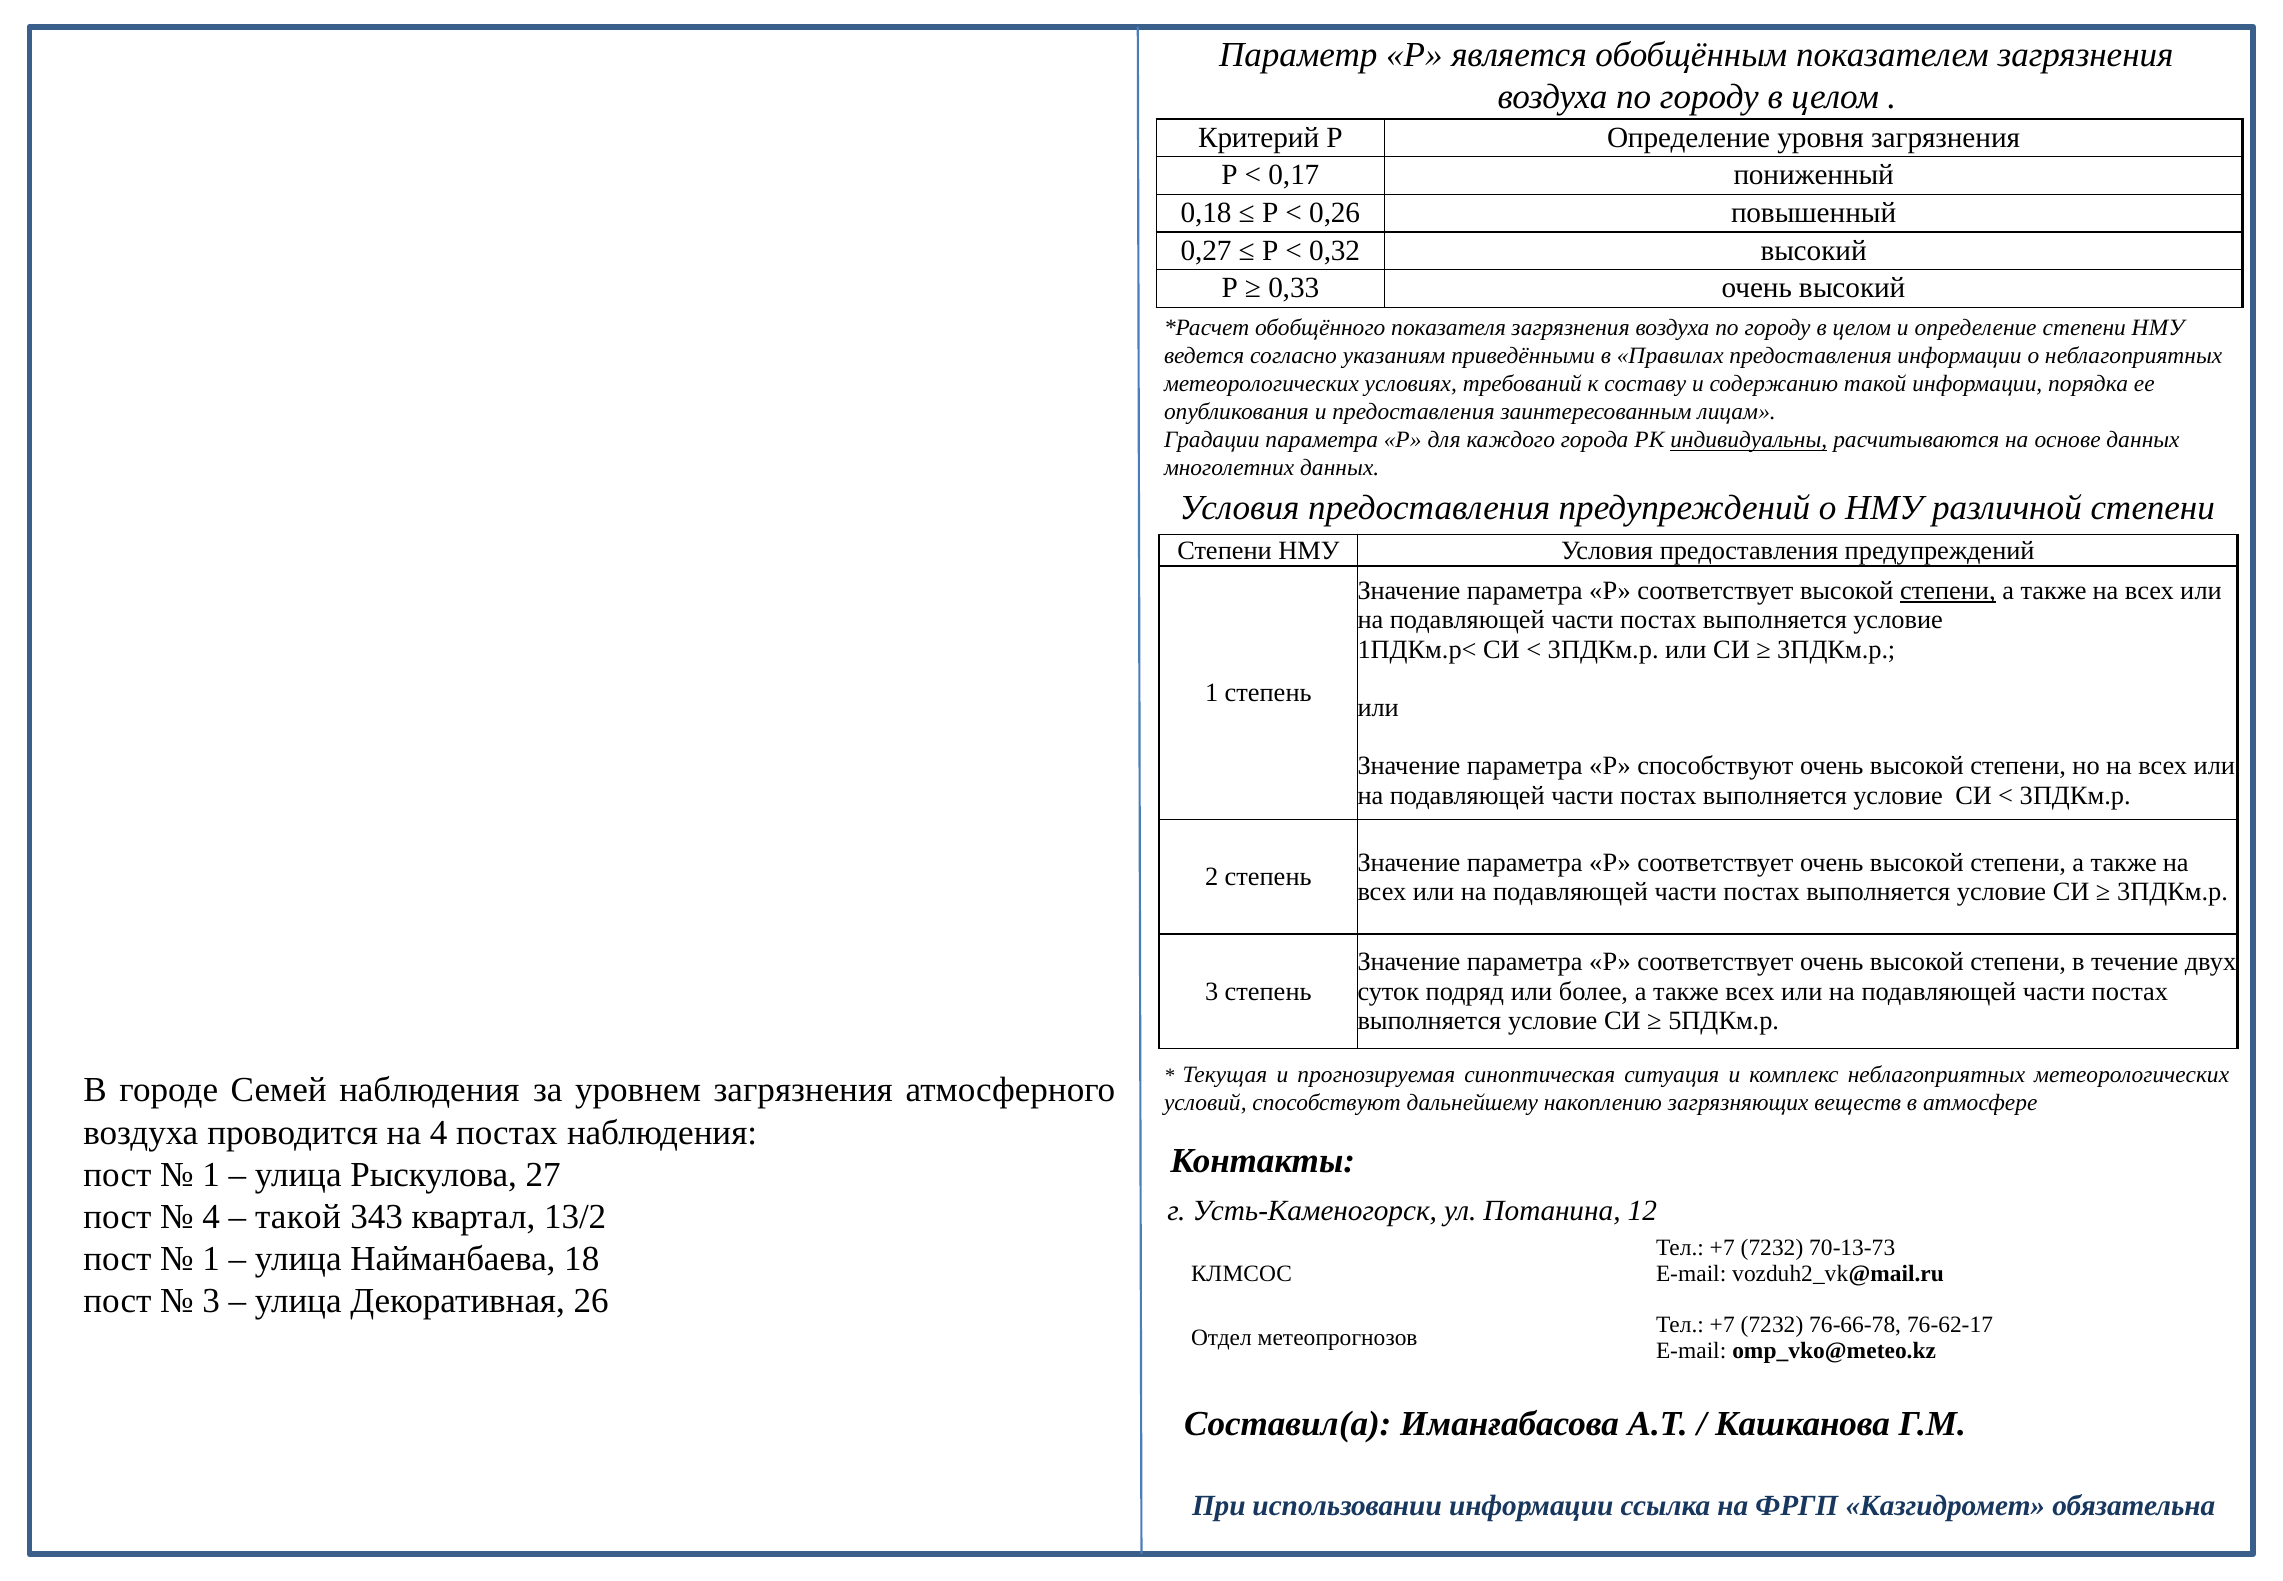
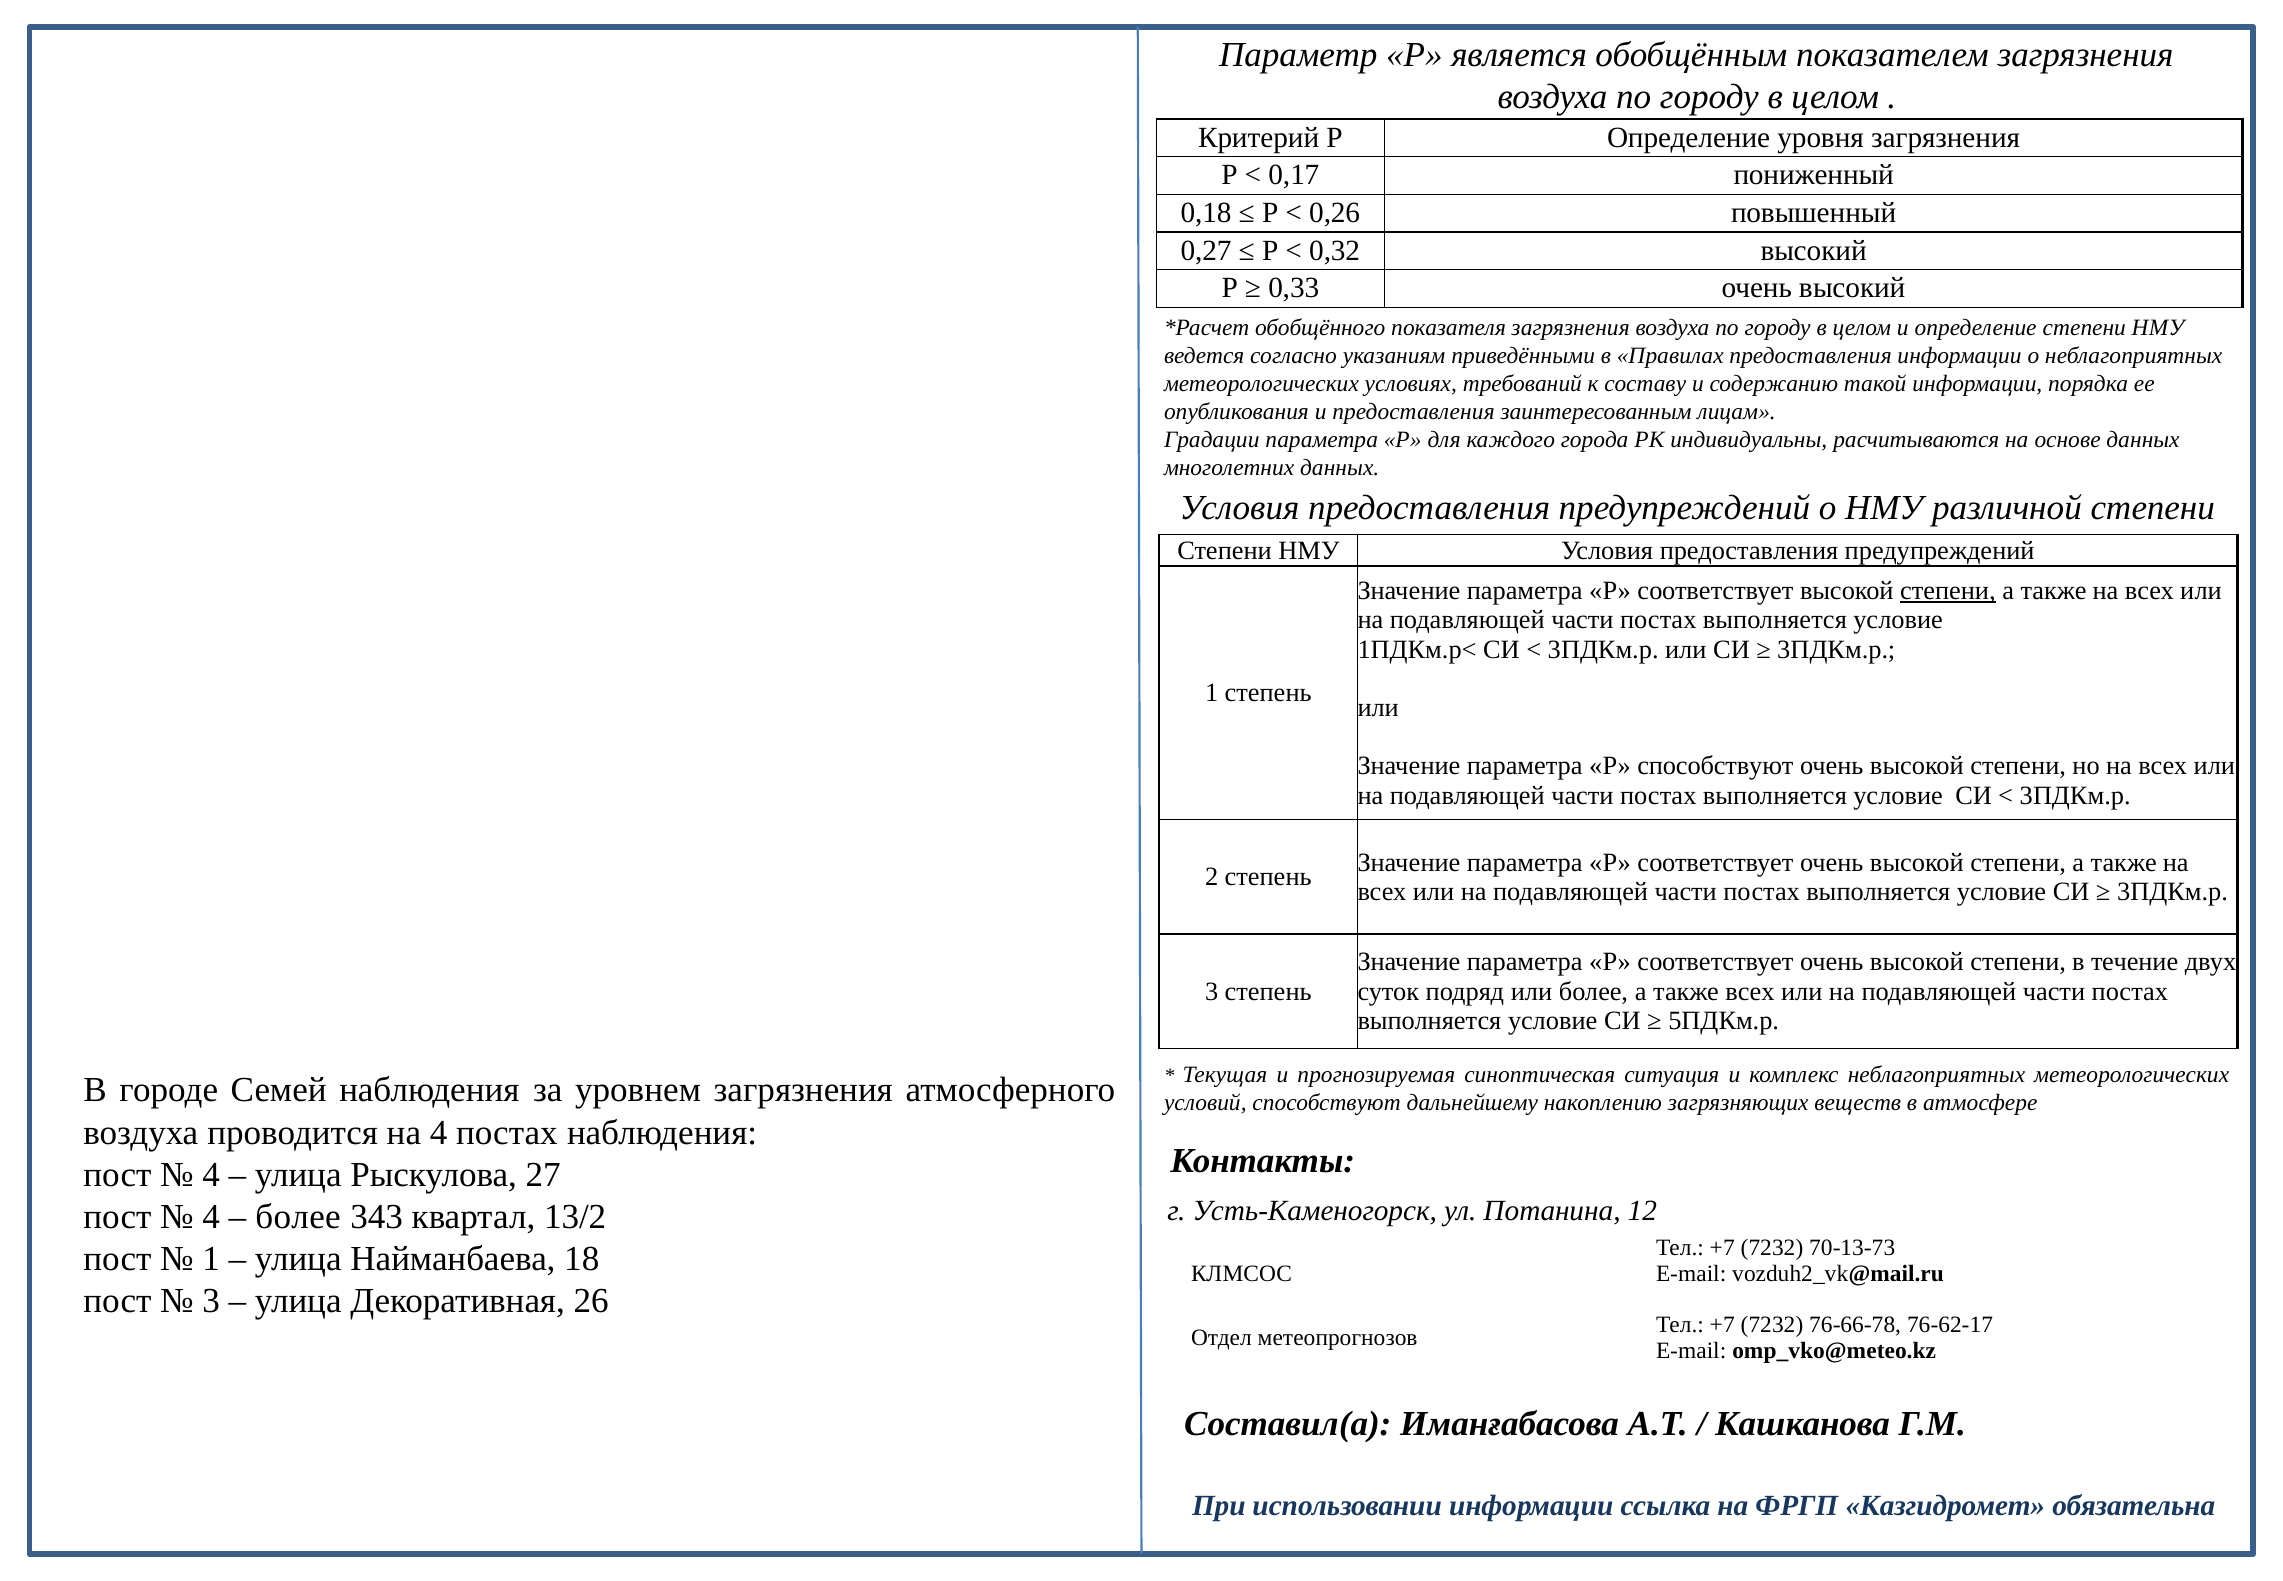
индивидуальны underline: present -> none (1749, 440)
1: 1 -> 4 (211, 1174)
такой: такой -> более (298, 1216)
